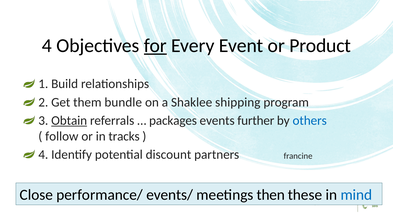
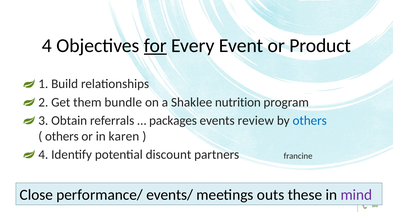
shipping: shipping -> nutrition (238, 102)
Obtain underline: present -> none (69, 121)
further: further -> review (256, 121)
follow: follow -> others (62, 136)
tracks: tracks -> karen (124, 136)
then: then -> outs (271, 195)
mind colour: blue -> purple (356, 195)
